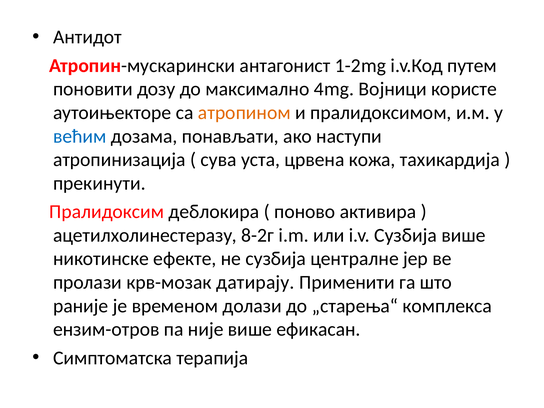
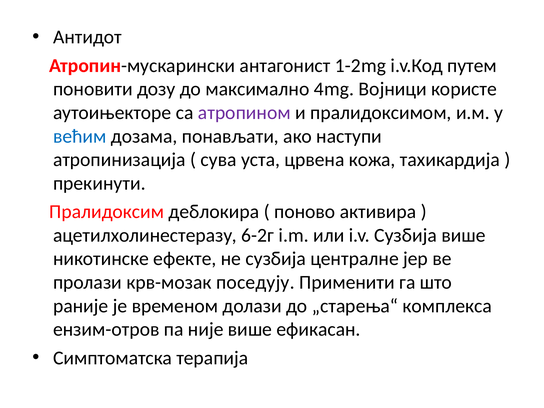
атропином colour: orange -> purple (244, 113)
8-2г: 8-2г -> 6-2г (257, 235)
датирају: датирају -> поседују (255, 282)
